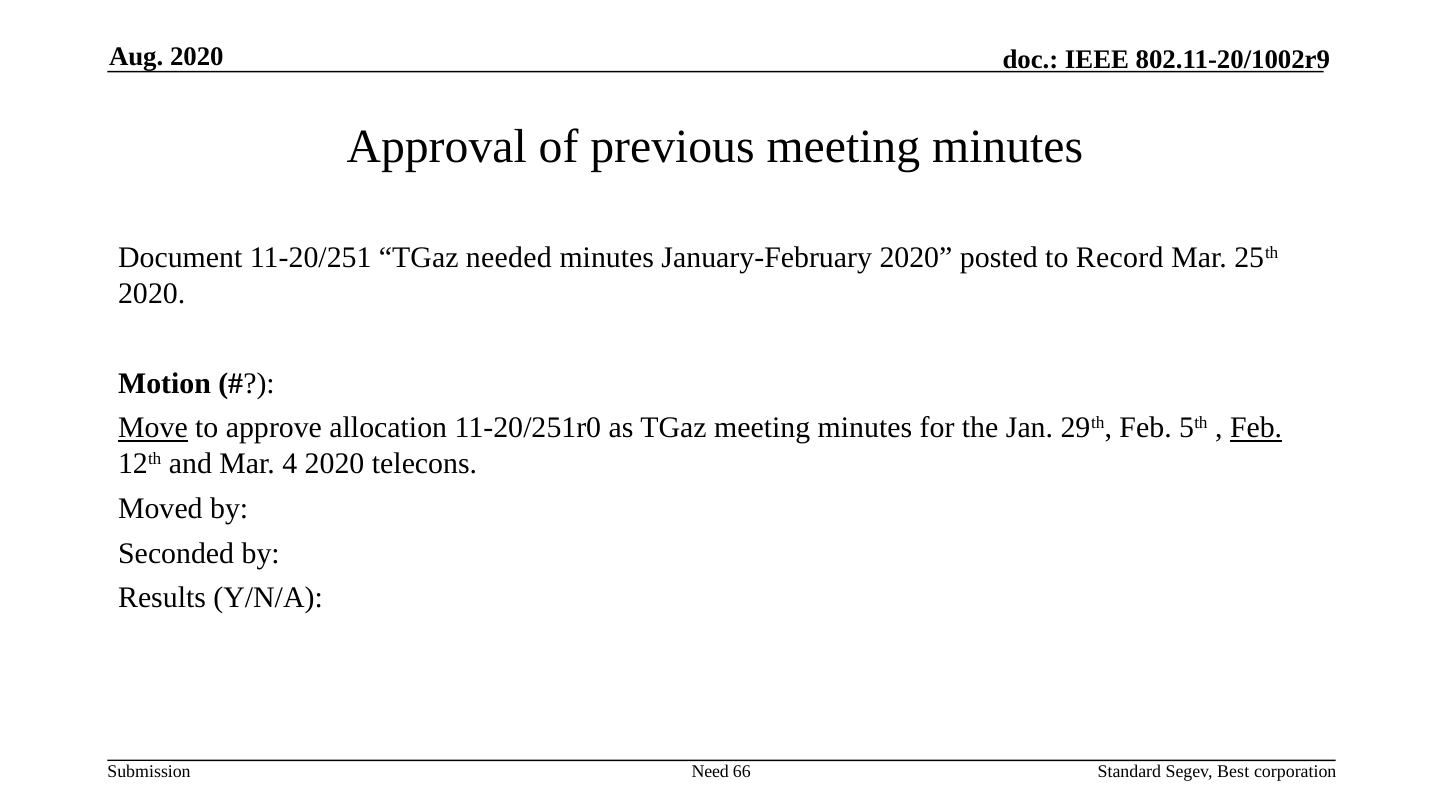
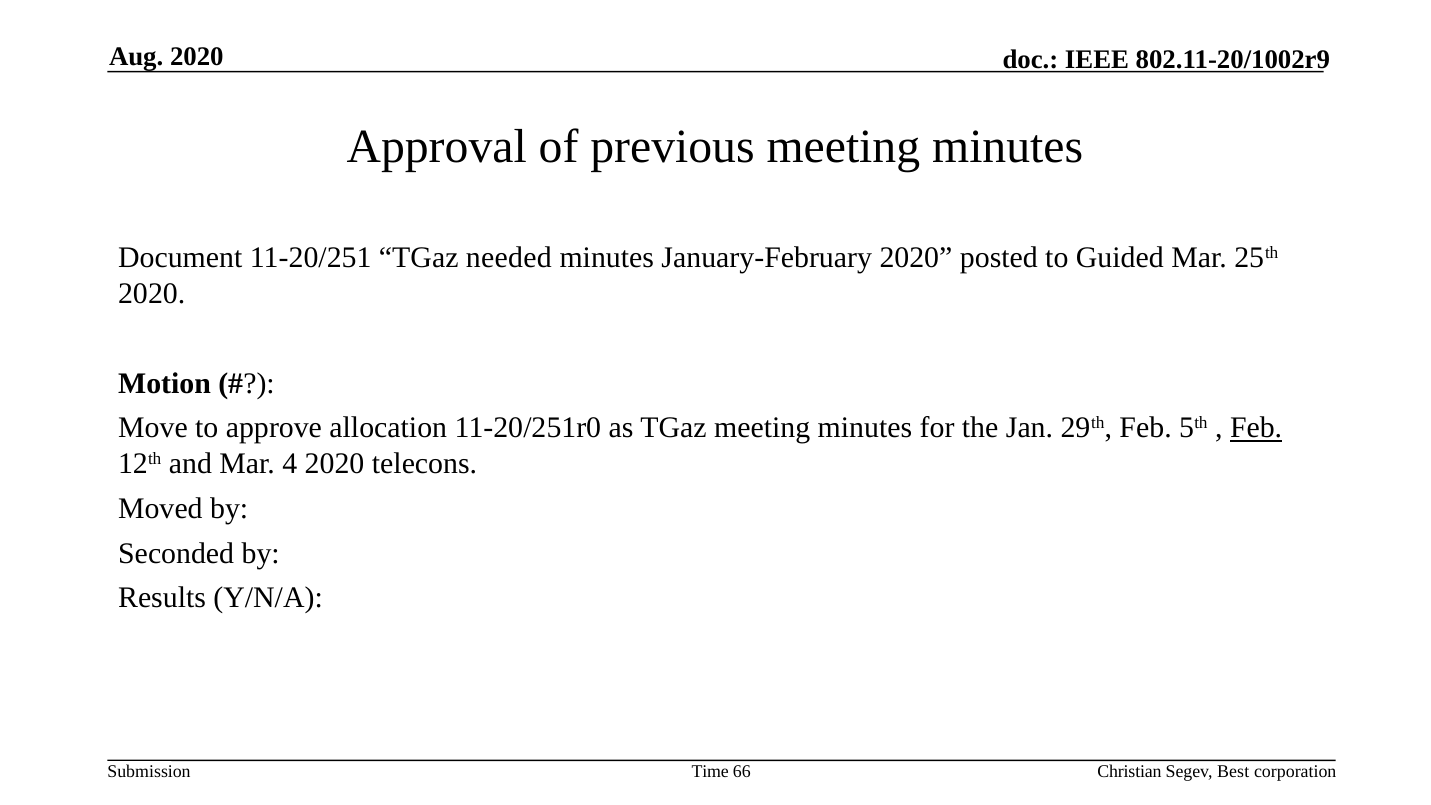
Record: Record -> Guided (1120, 258)
Move underline: present -> none (153, 428)
Need: Need -> Time (710, 772)
Standard: Standard -> Christian (1129, 772)
